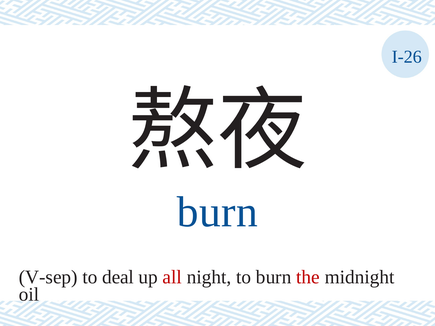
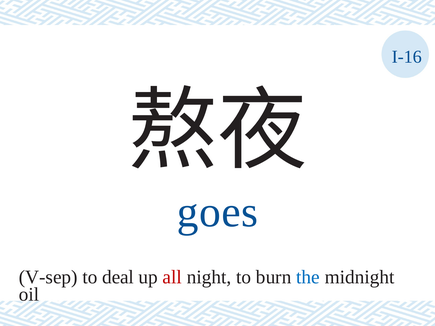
I-26: I-26 -> I-16 (407, 57)
burn: burn -> goes (217, 212)
the colour: red -> blue (308, 277)
